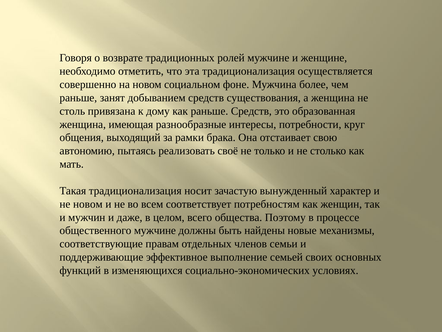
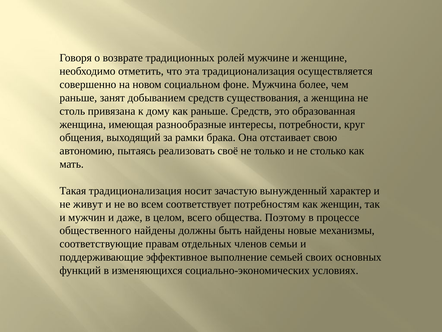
не новом: новом -> живут (88, 204)
общественного мужчине: мужчине -> найдены (155, 230)
